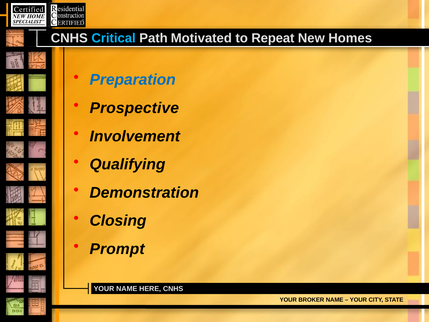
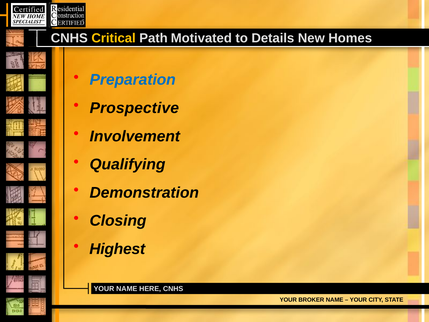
Critical colour: light blue -> yellow (114, 38)
Repeat: Repeat -> Details (273, 38)
Prompt: Prompt -> Highest (117, 249)
